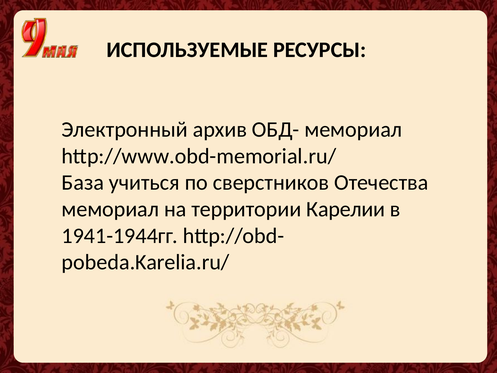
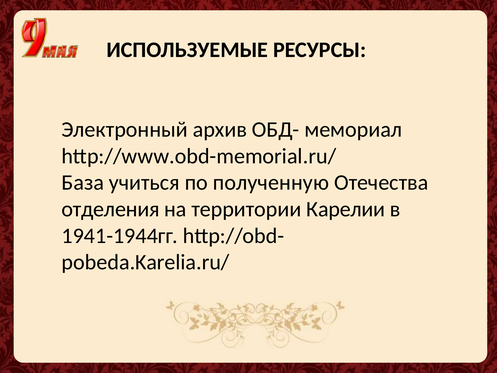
сверстников: сверстников -> полученную (271, 183)
мемориал: мемориал -> отделения (110, 209)
